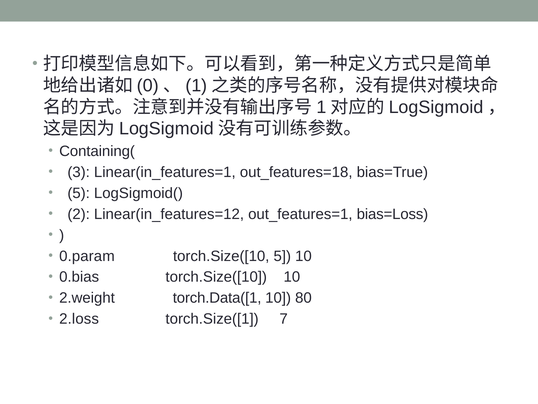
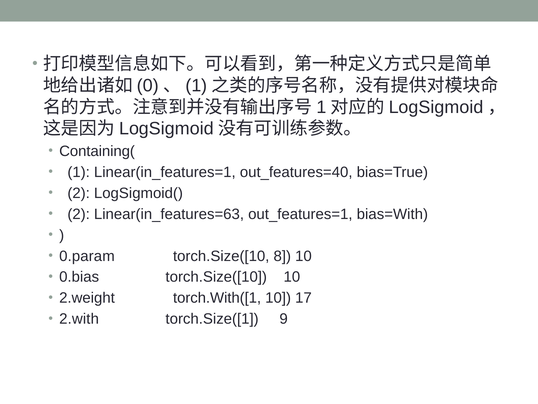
3: 3 -> 1 (79, 172)
out_features=18: out_features=18 -> out_features=40 (296, 172)
5: 5 -> 2 (79, 193)
Linear(in_features=12: Linear(in_features=12 -> Linear(in_features=63 (169, 214)
bias=Loss: bias=Loss -> bias=With (392, 214)
torch.Size([10 5: 5 -> 8 (282, 256)
torch.Data([1: torch.Data([1 -> torch.With([1 (217, 298)
80: 80 -> 17 (303, 298)
2.loss: 2.loss -> 2.with (79, 319)
7: 7 -> 9 (284, 319)
